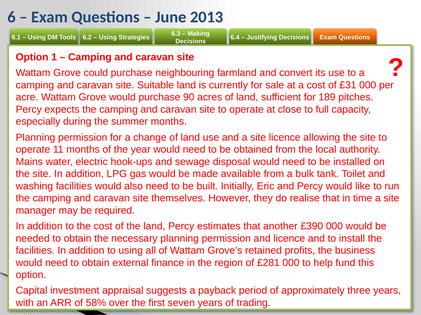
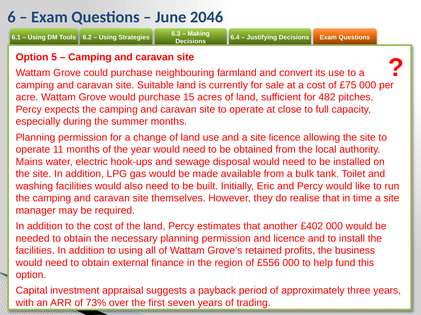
2013: 2013 -> 2046 (207, 17)
1: 1 -> 5 (54, 57)
£31: £31 -> £75 (348, 85)
90: 90 -> 15 (189, 97)
189: 189 -> 482 (327, 97)
£390: £390 -> £402 (312, 227)
£281: £281 -> £556 (268, 263)
58%: 58% -> 73% (96, 303)
